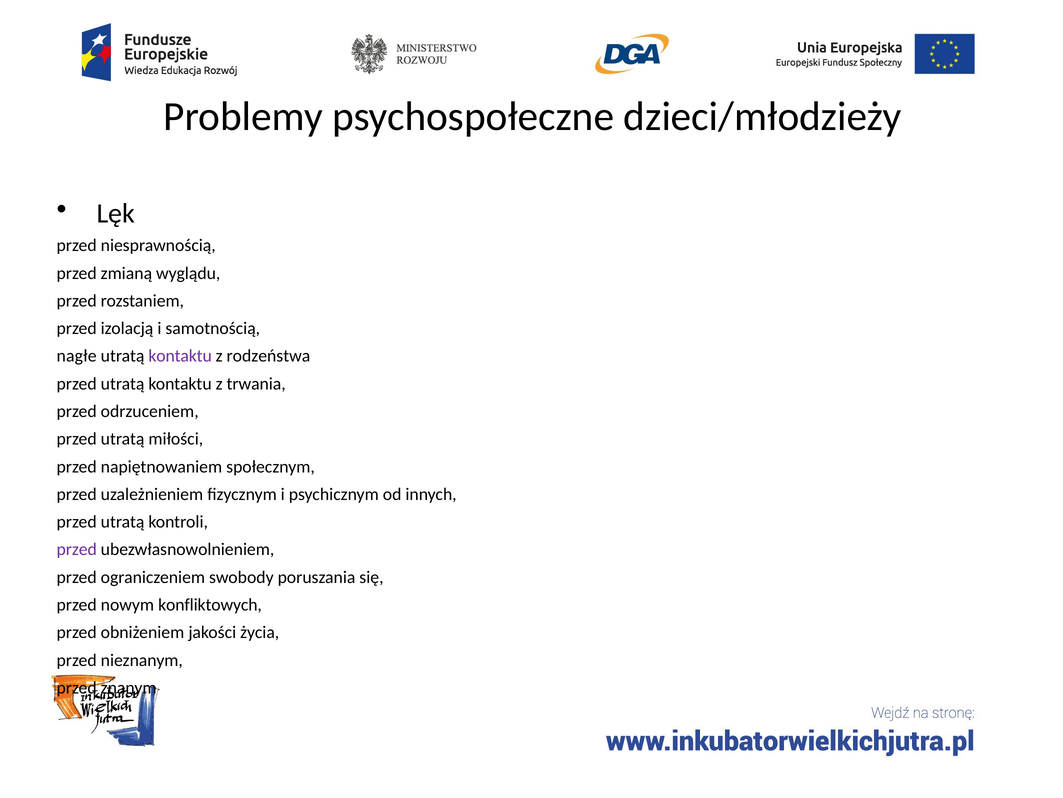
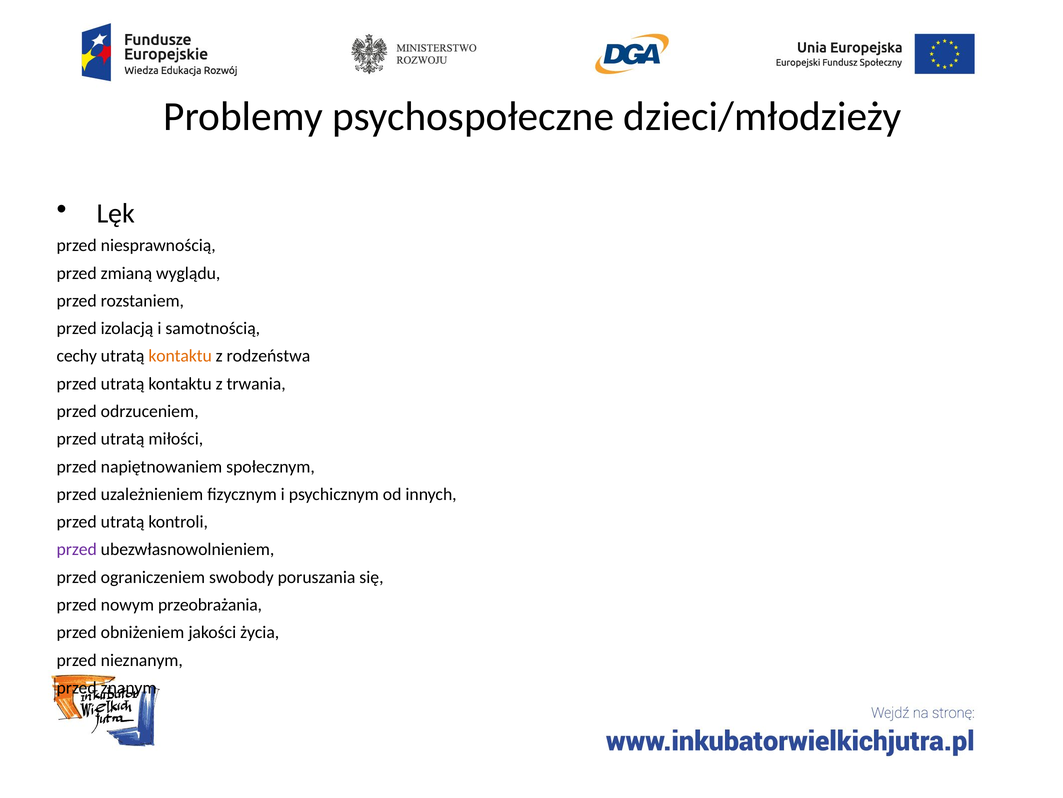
nagłe: nagłe -> cechy (77, 356)
kontaktu colour: purple -> orange (180, 356)
konfliktowych: konfliktowych -> przeobrażania (210, 604)
